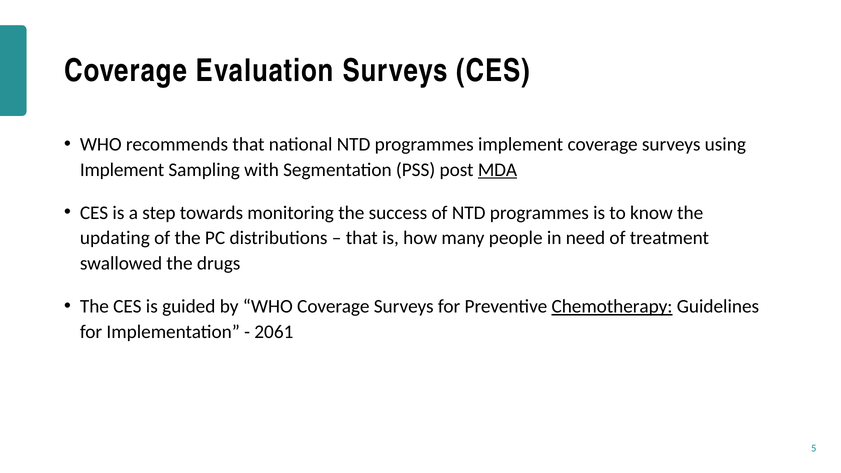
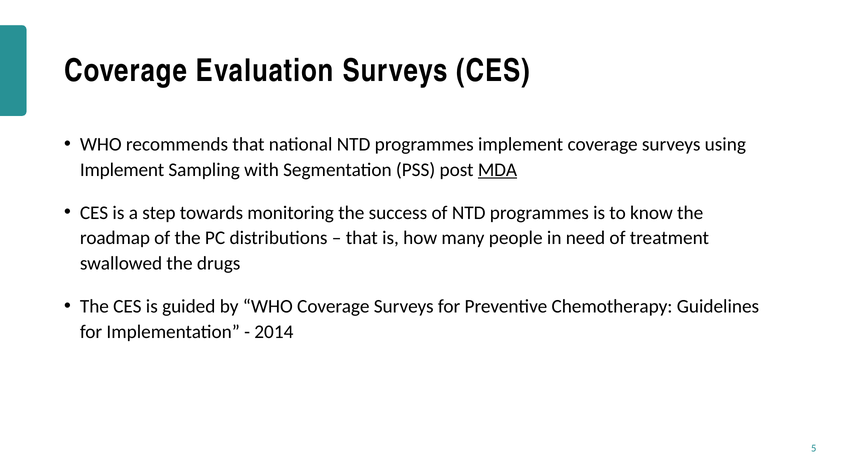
updating: updating -> roadmap (115, 238)
Chemotherapy underline: present -> none (612, 307)
2061: 2061 -> 2014 (274, 332)
